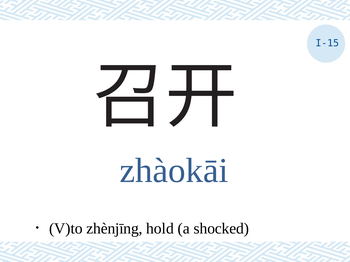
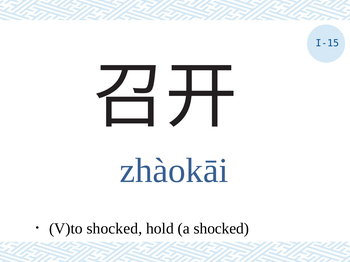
zhènjīng: zhènjīng -> shocked (114, 229)
